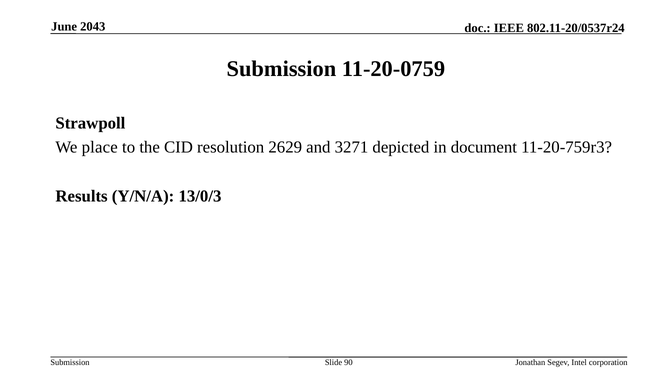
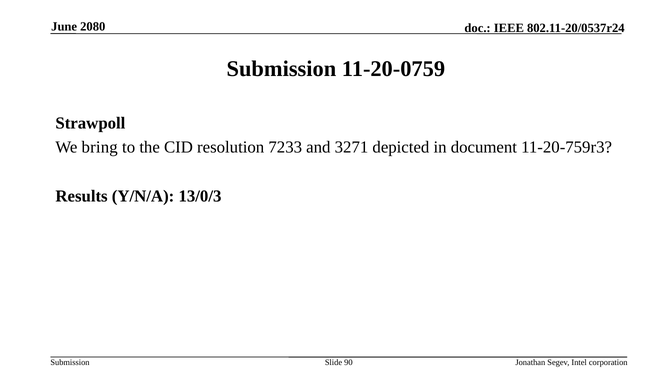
2043: 2043 -> 2080 (93, 27)
place: place -> bring (100, 147)
2629: 2629 -> 7233 (285, 147)
